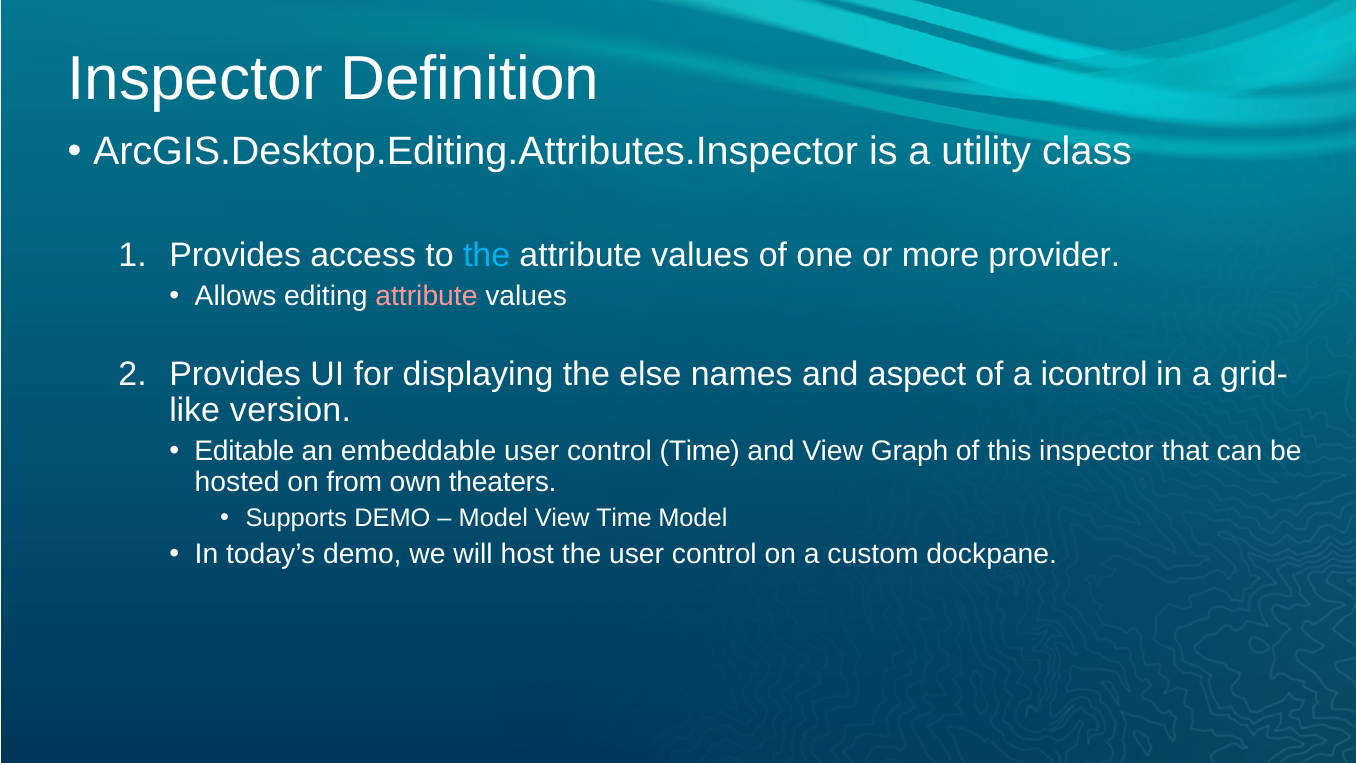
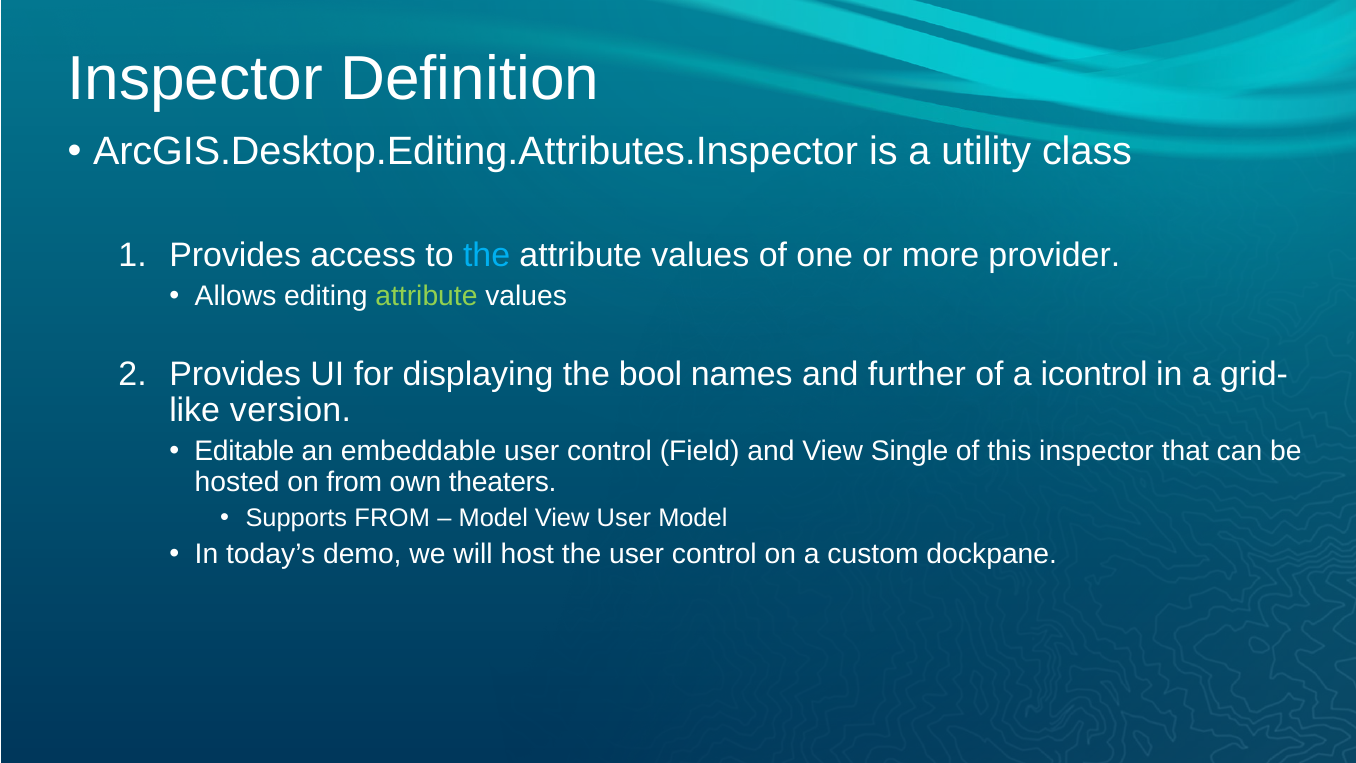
attribute colour: pink -> light green (426, 296)
else: else -> bool (651, 374)
aspect: aspect -> further (917, 374)
control Time: Time -> Field (700, 451)
Graph: Graph -> Single (910, 451)
Supports DEMO: DEMO -> FROM (392, 518)
View Time: Time -> User (624, 518)
